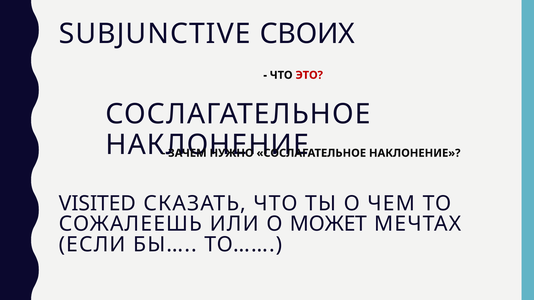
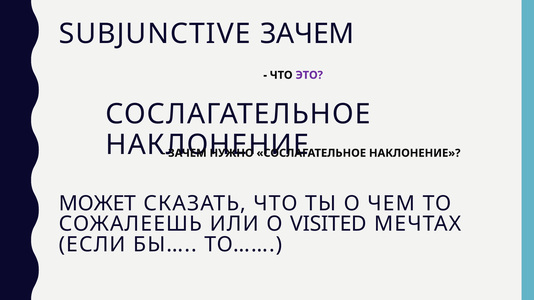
SUBJUNCTIVE СВОИХ: СВОИХ -> ЗАЧЕМ (307, 34)
ЭТО colour: red -> purple (309, 75)
VISITED: VISITED -> МОЖЕТ (97, 204)
МОЖЕТ: МОЖЕТ -> VISITED (328, 224)
